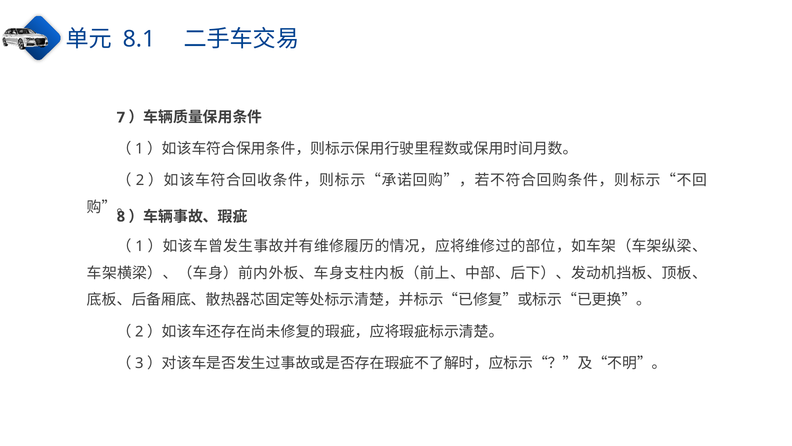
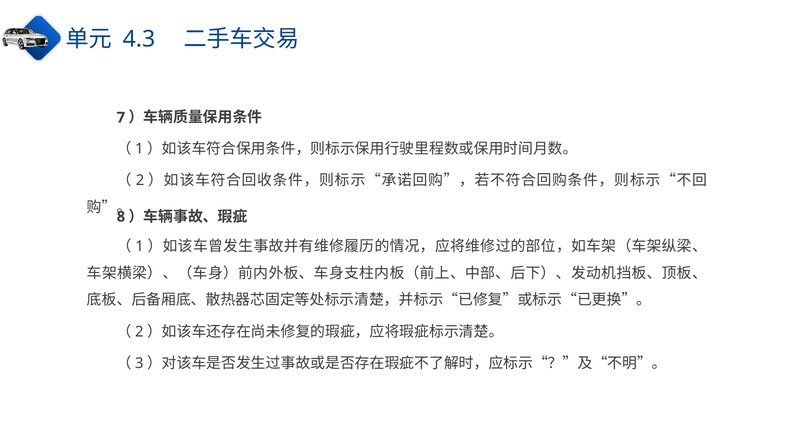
8.1: 8.1 -> 4.3 (139, 39)
